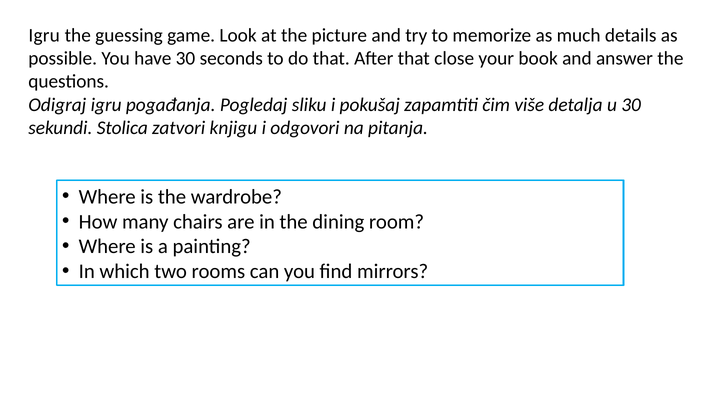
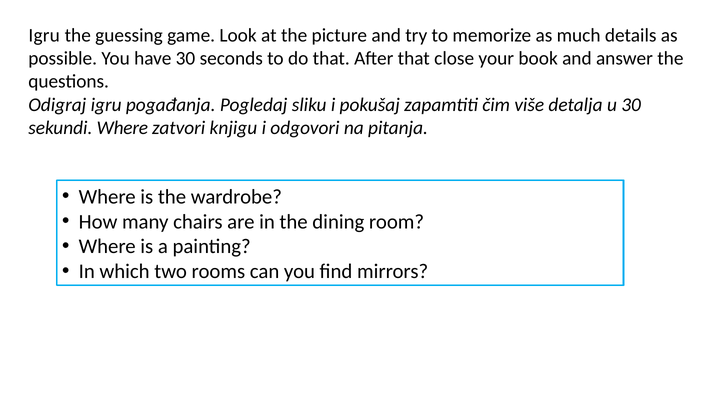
sekundi Stolica: Stolica -> Where (122, 128)
